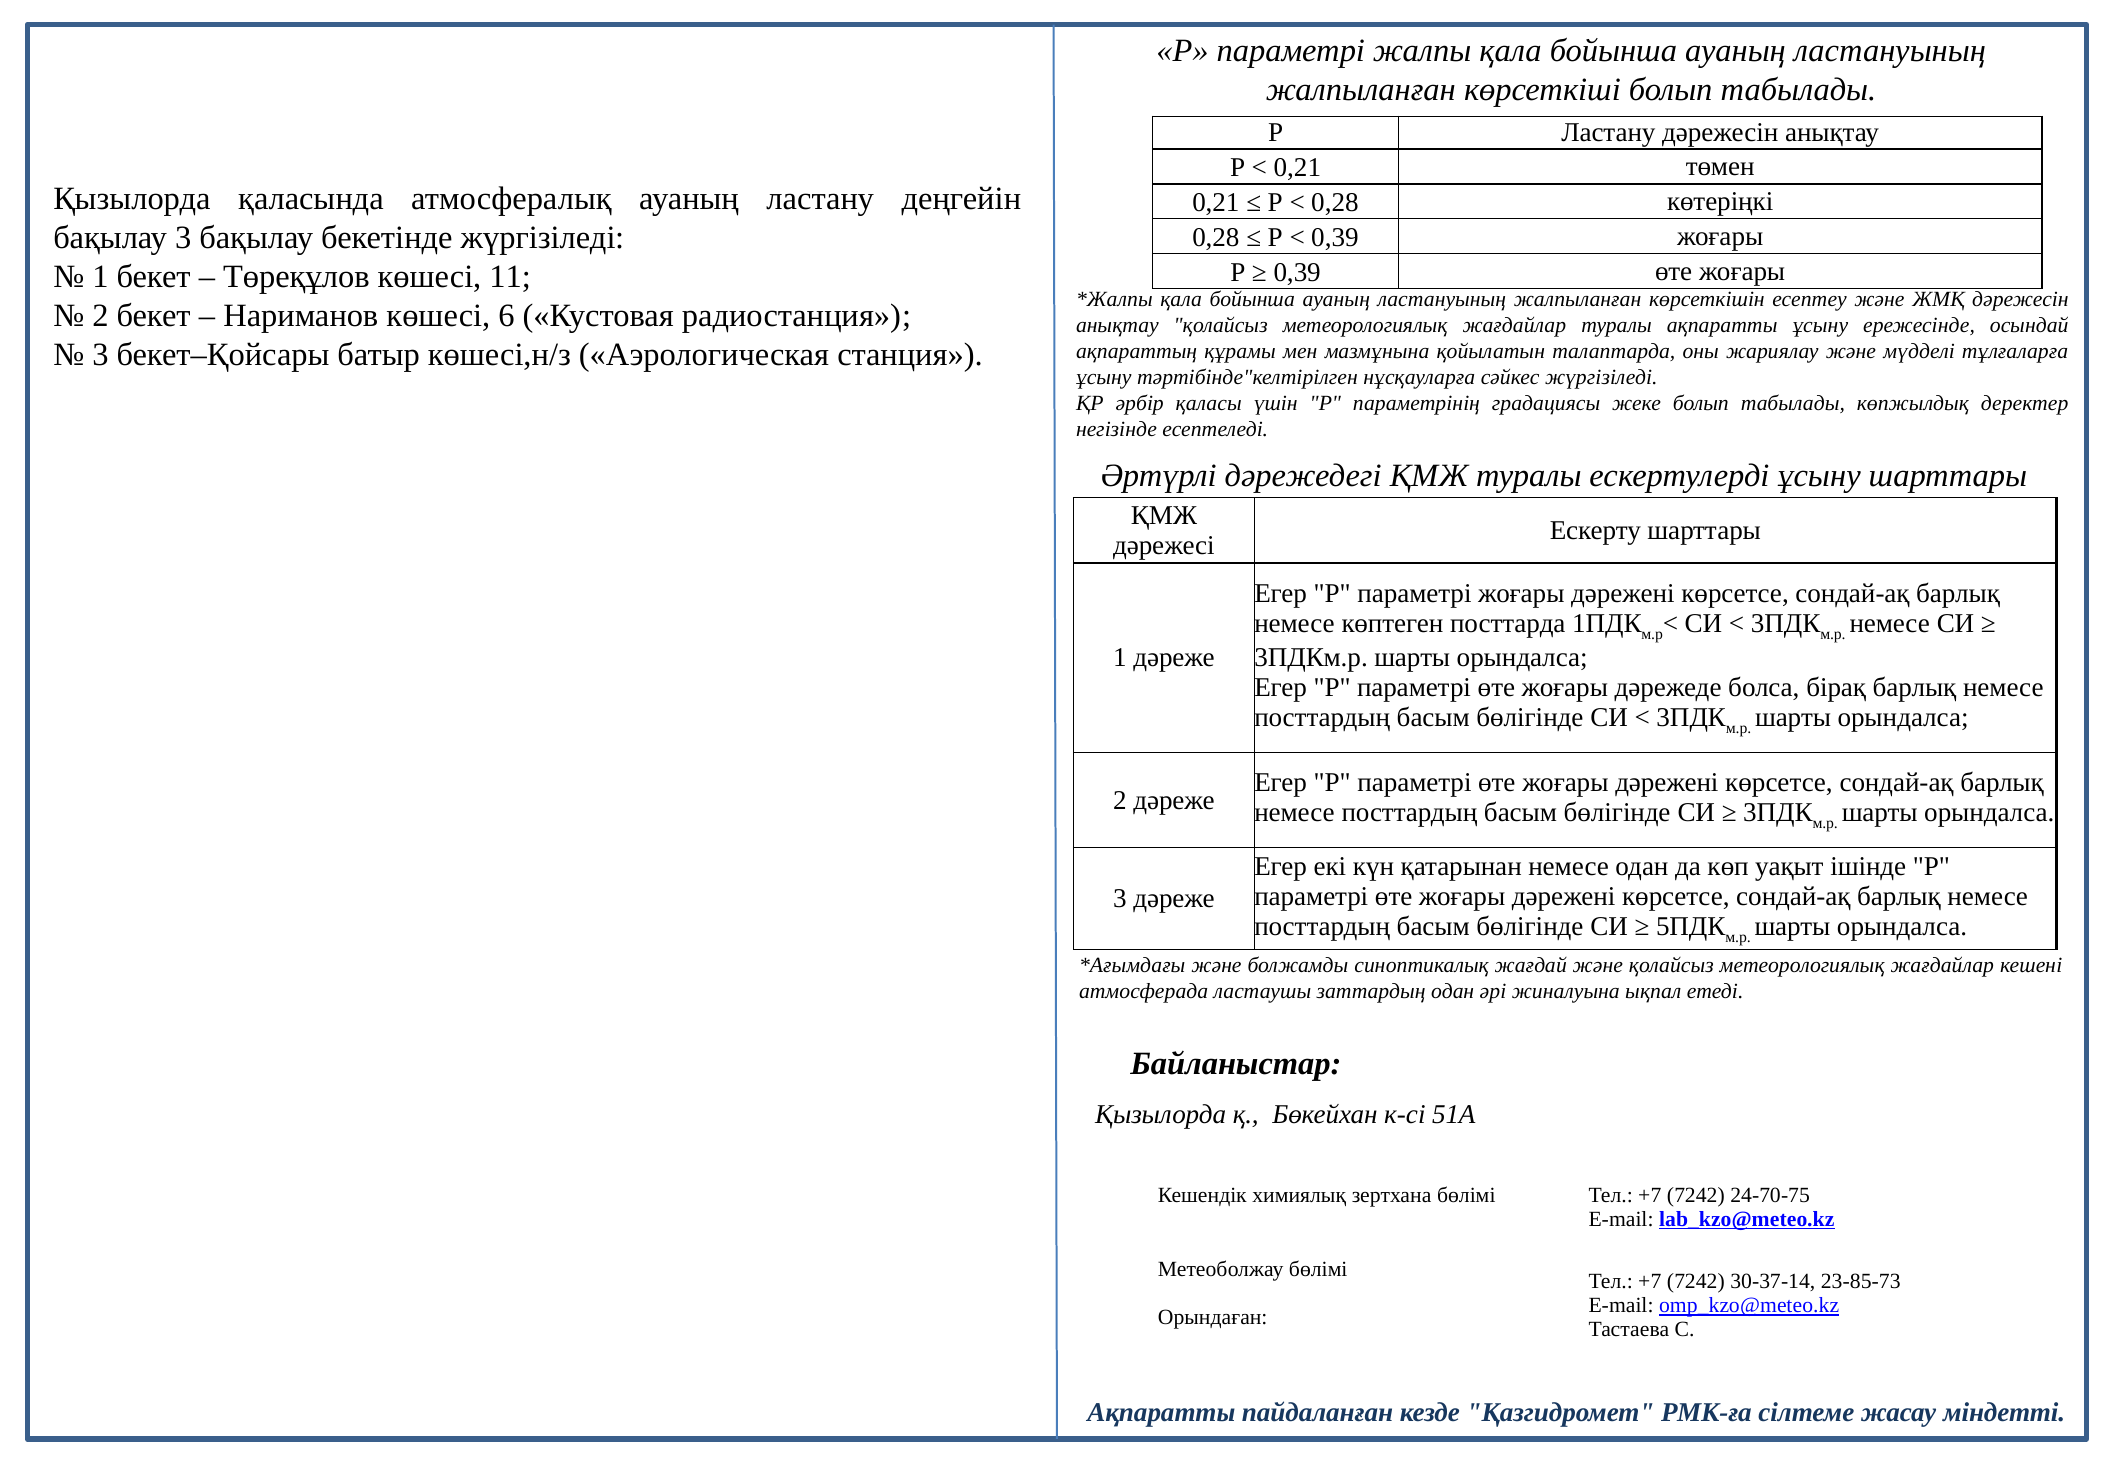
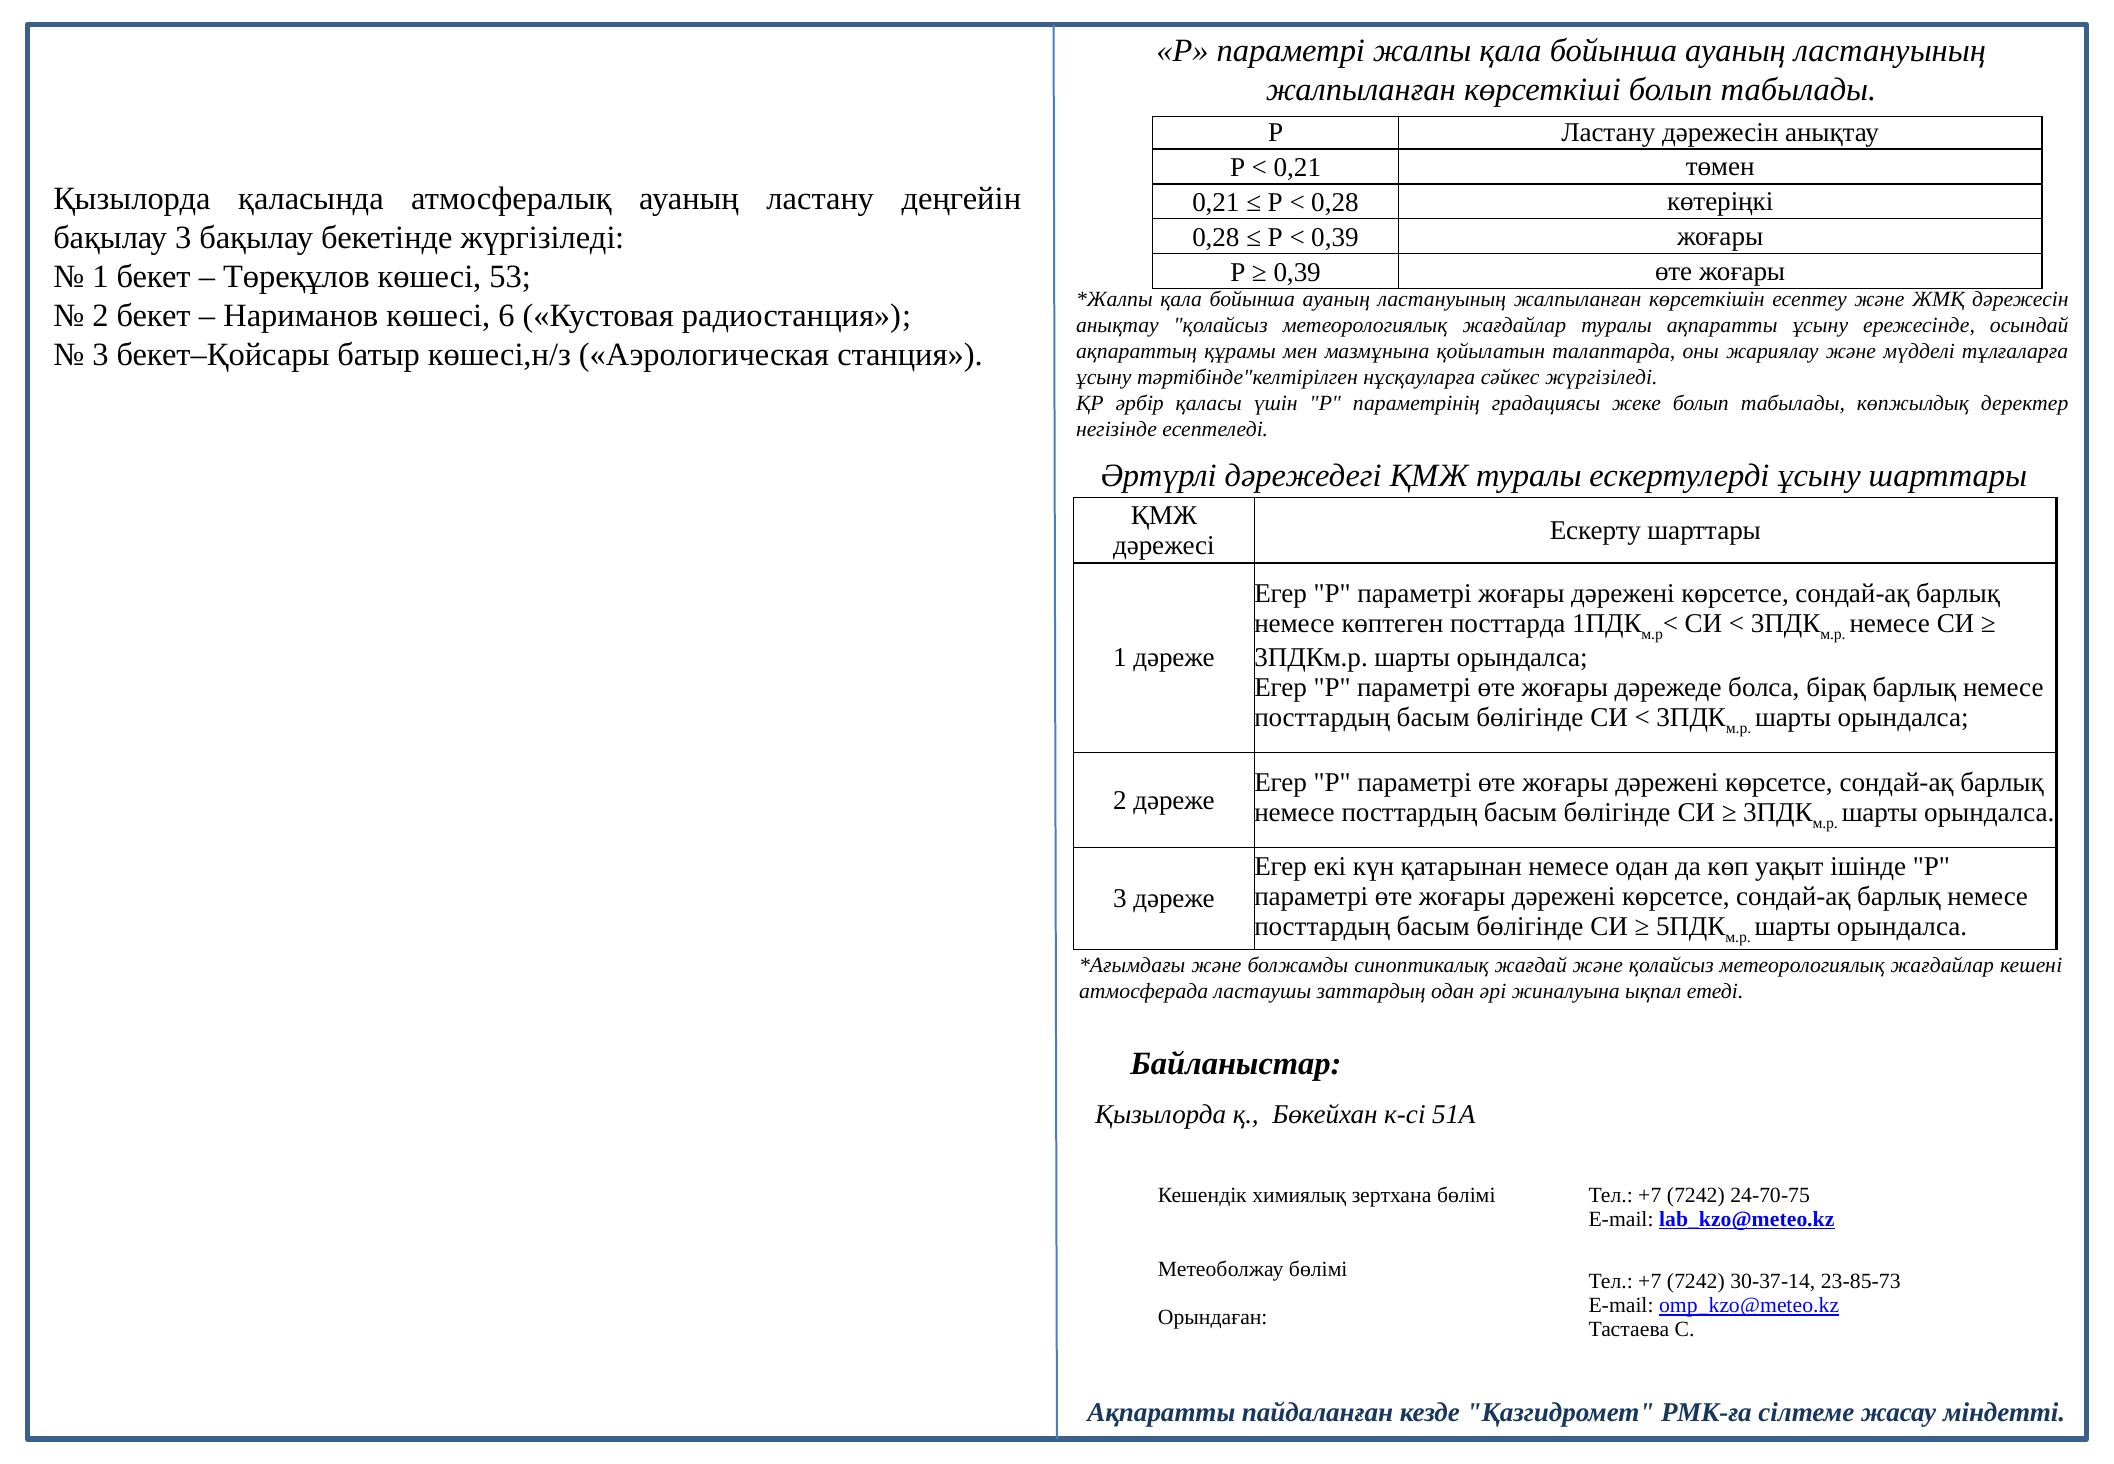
11: 11 -> 53 (510, 277)
